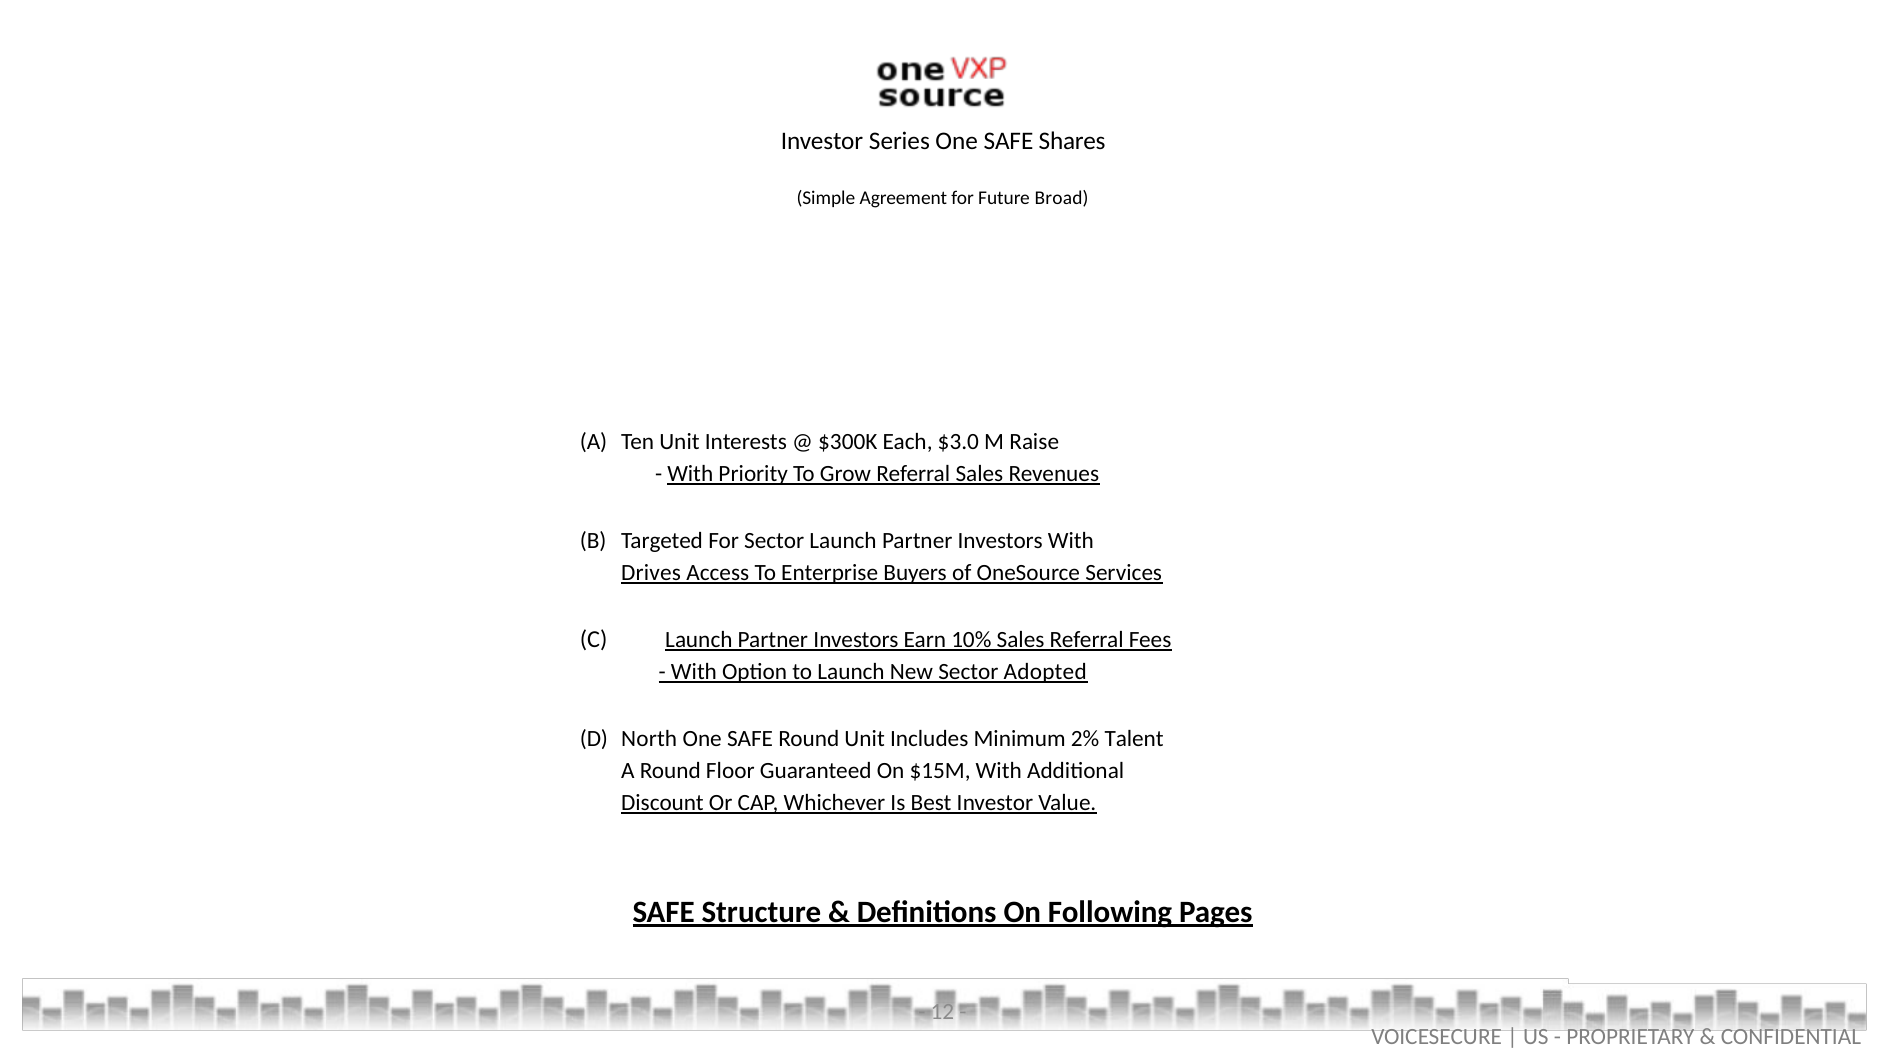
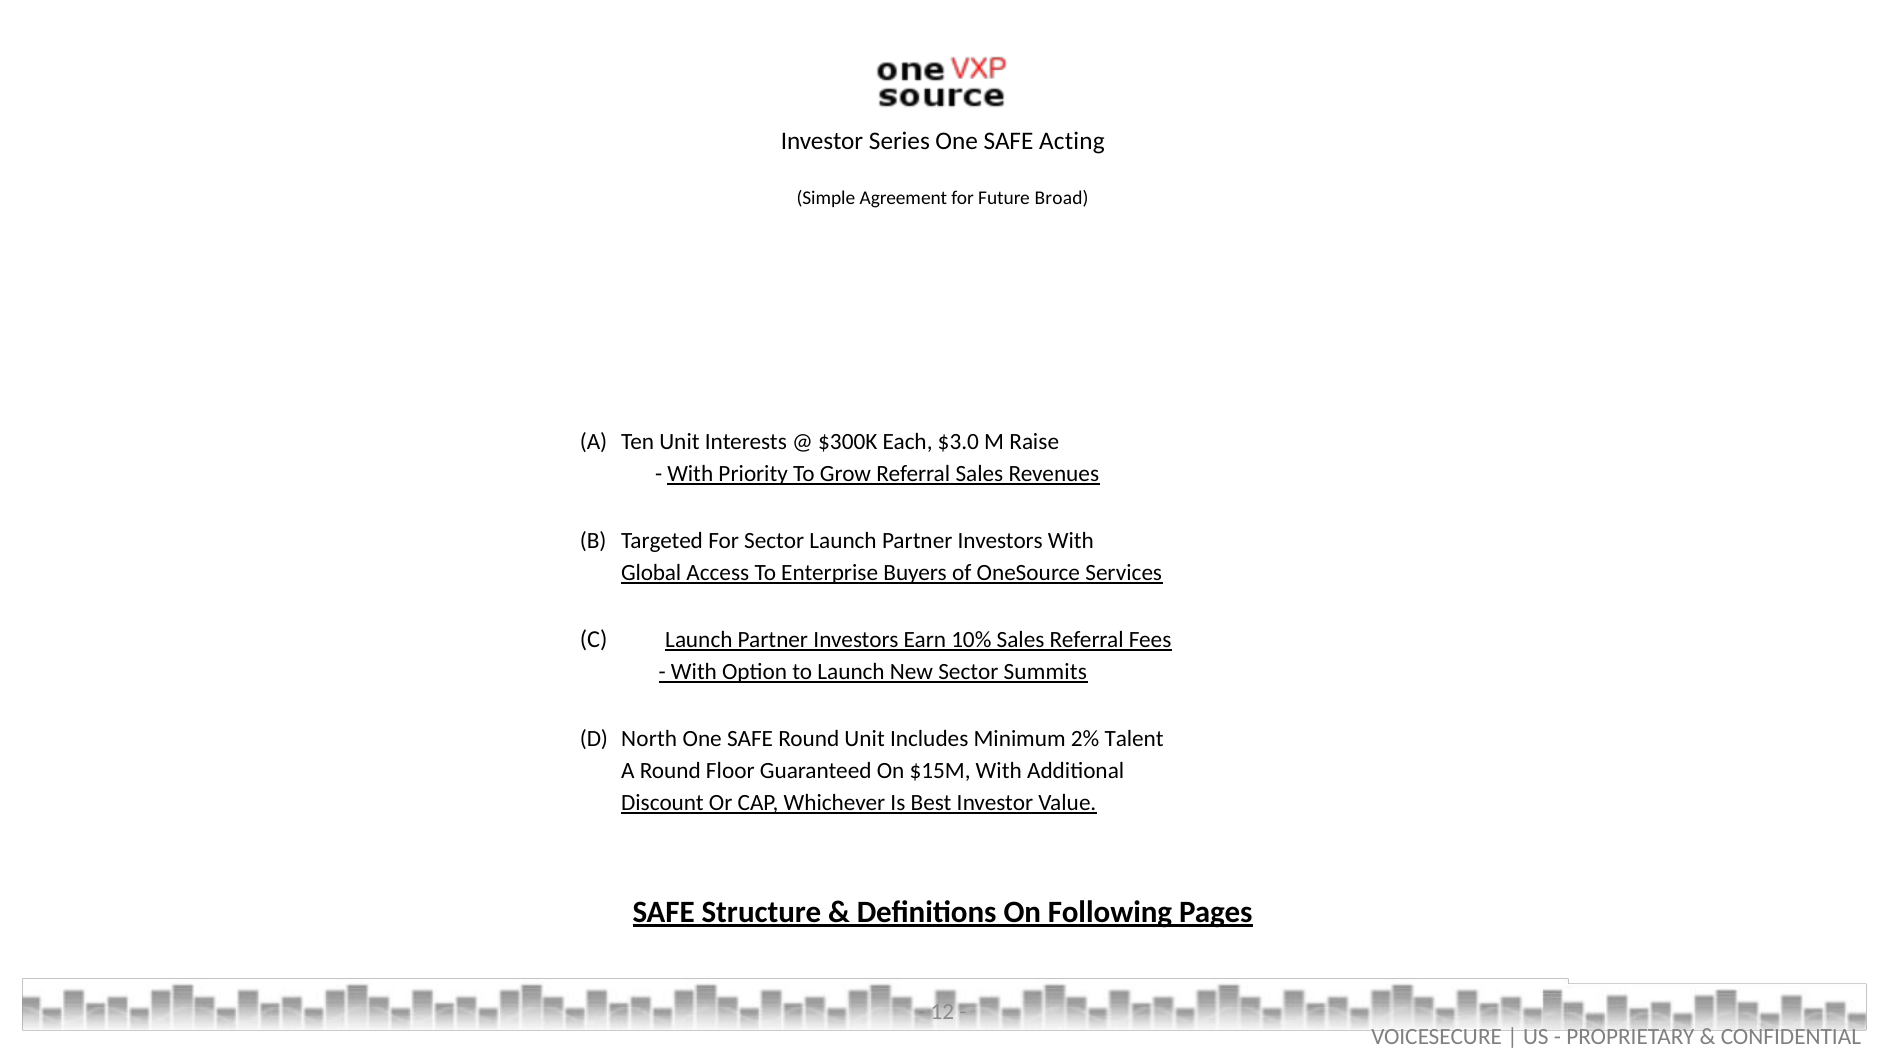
Shares: Shares -> Acting (1072, 141)
Drives: Drives -> Global (651, 573)
Adopted: Adopted -> Summits (1045, 672)
